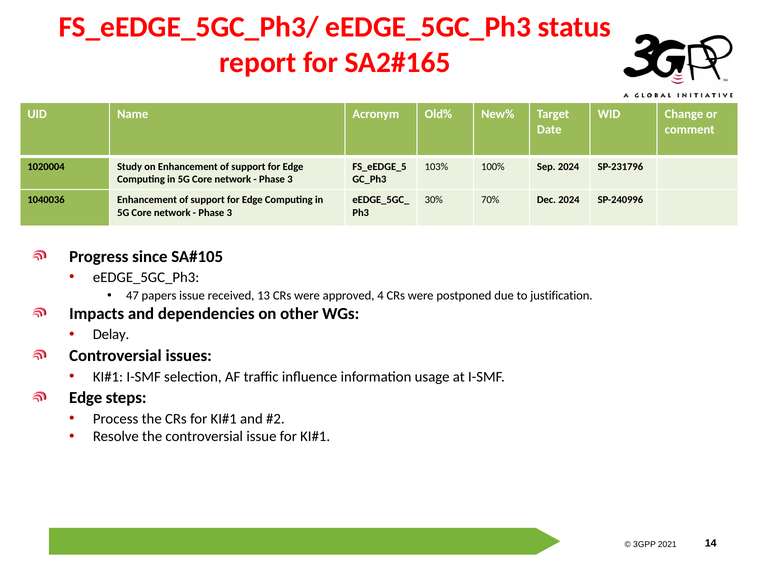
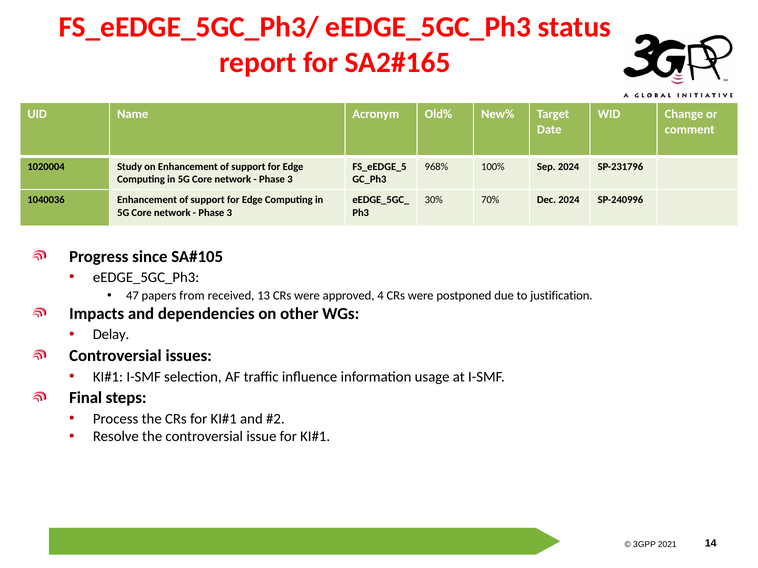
103%: 103% -> 968% (436, 167)
papers issue: issue -> from (192, 296)
Edge: Edge -> Final (86, 398)
